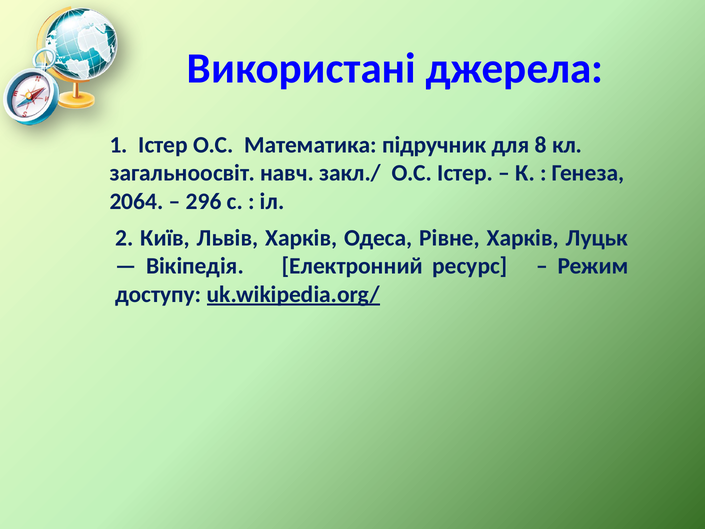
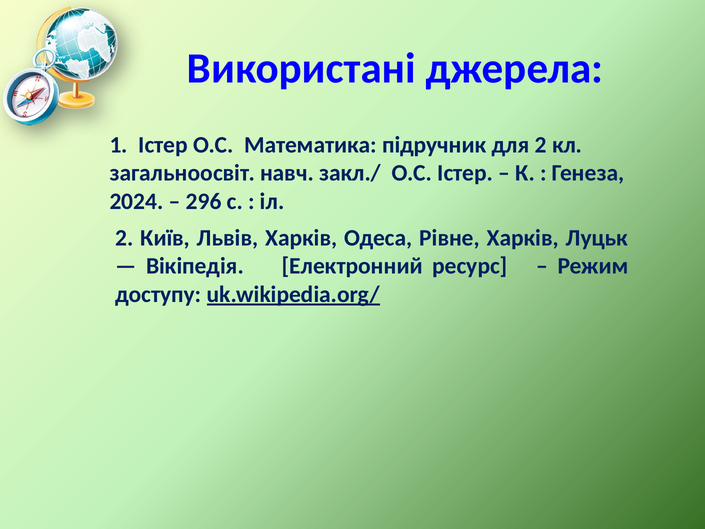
для 8: 8 -> 2 (541, 145)
2064: 2064 -> 2024 (137, 201)
